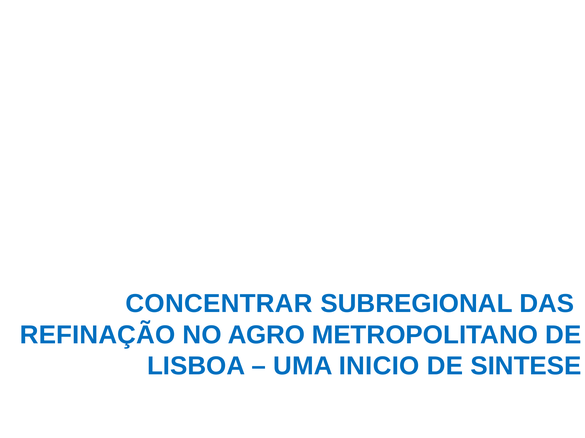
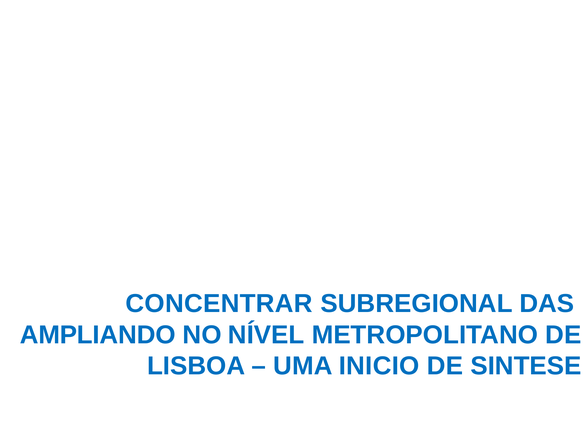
REFINAÇÃO: REFINAÇÃO -> AMPLIANDO (98, 335)
AGRO: AGRO -> NÍVEL (266, 335)
